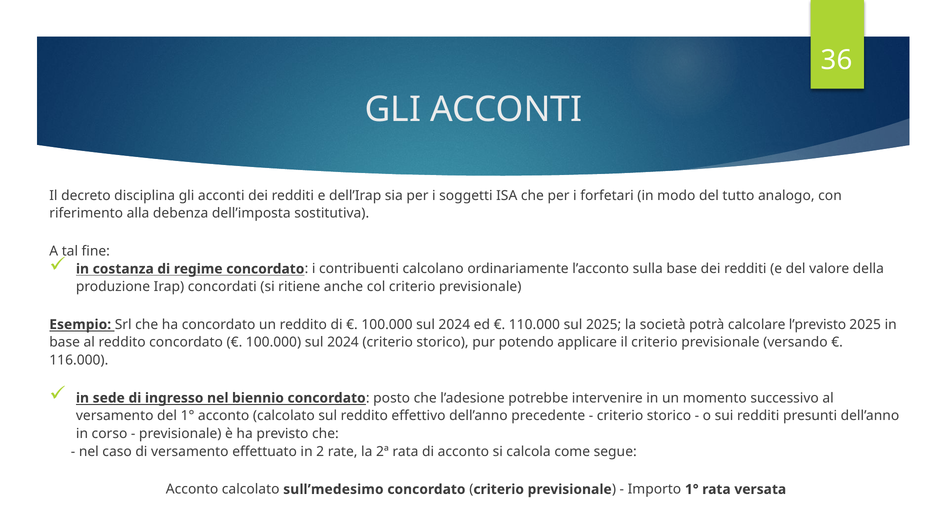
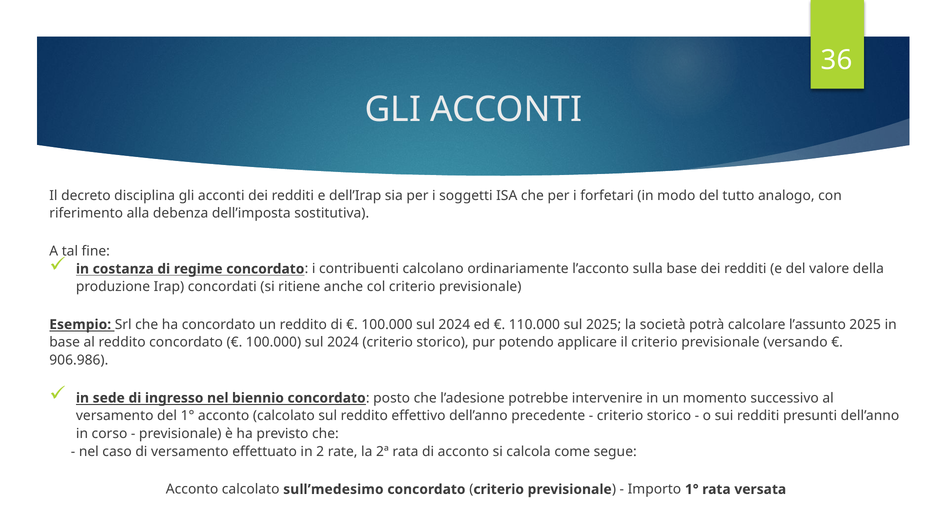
l’previsto: l’previsto -> l’assunto (817, 325)
116.000: 116.000 -> 906.986 (79, 361)
